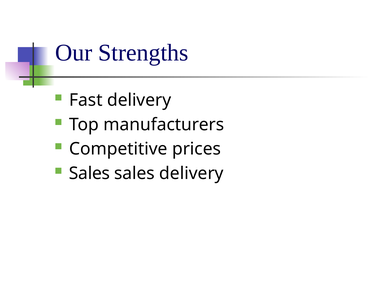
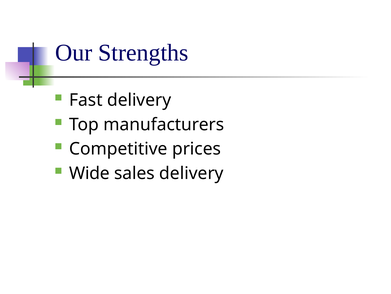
Sales: Sales -> Wide (89, 173)
